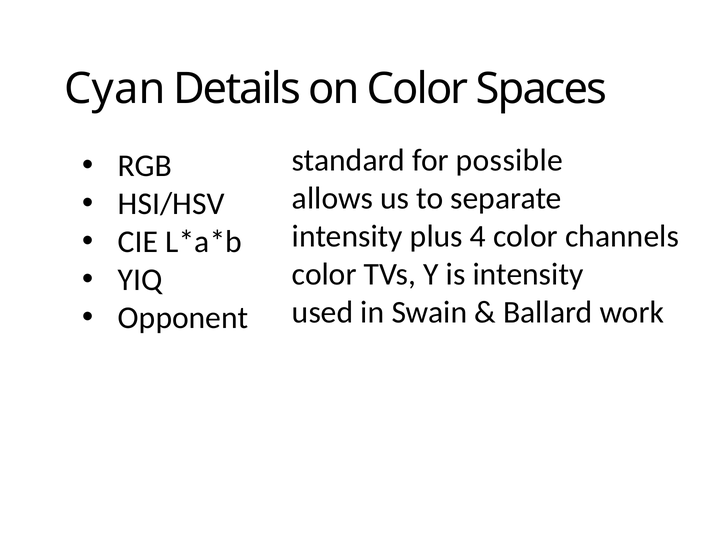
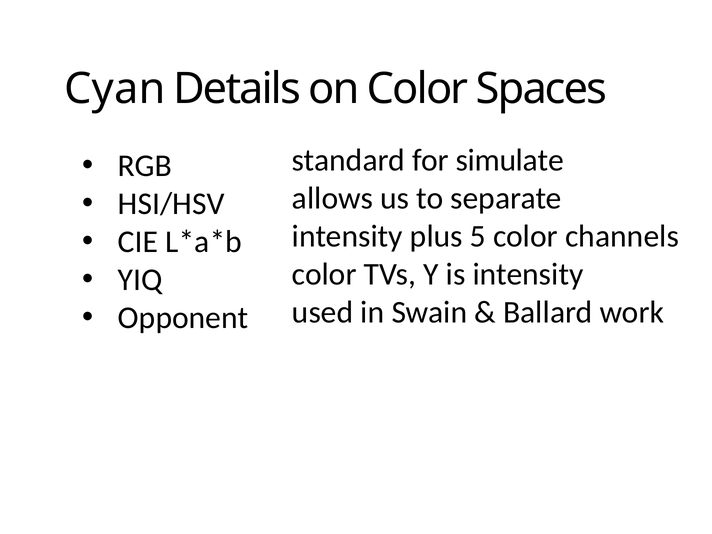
possible: possible -> simulate (510, 161)
4: 4 -> 5 (478, 236)
